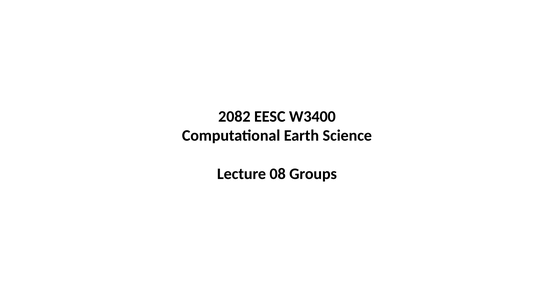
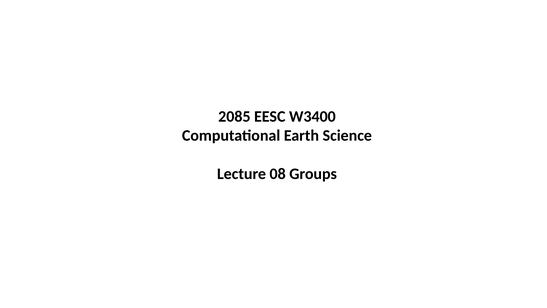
2082: 2082 -> 2085 (234, 116)
